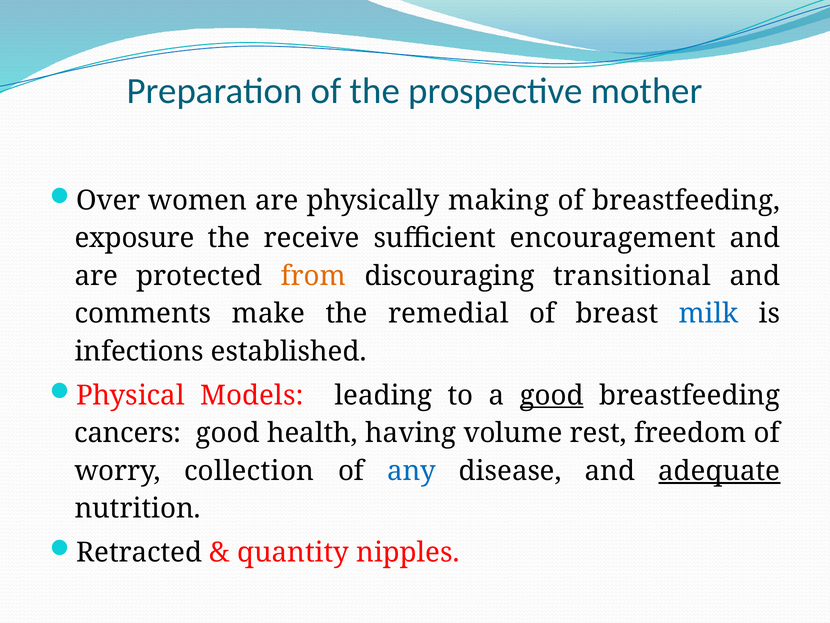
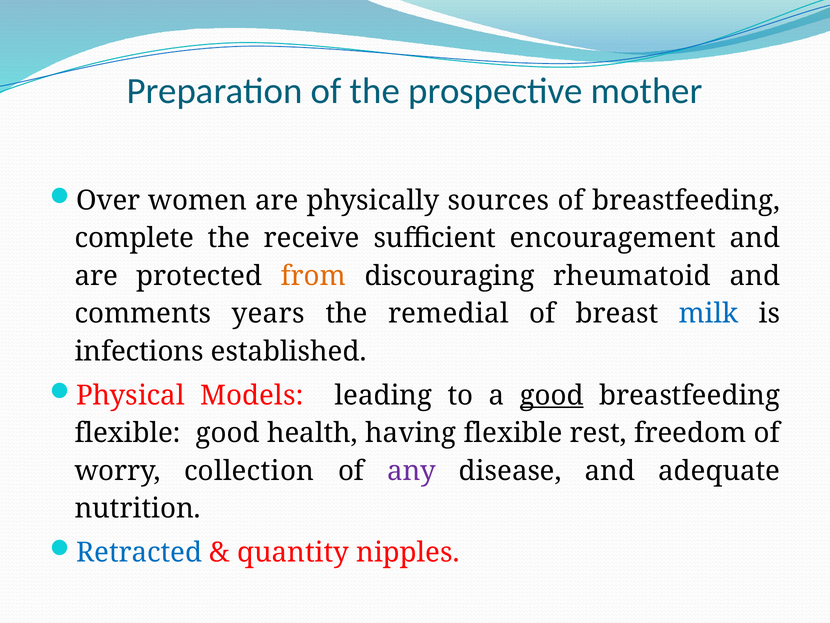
making: making -> sources (499, 200)
exposure: exposure -> complete (134, 238)
transitional: transitional -> rheumatoid (632, 276)
make: make -> years (268, 314)
cancers: cancers -> flexible (128, 433)
having volume: volume -> flexible (513, 433)
any colour: blue -> purple (412, 471)
adequate underline: present -> none (719, 471)
Retracted colour: black -> blue (139, 552)
